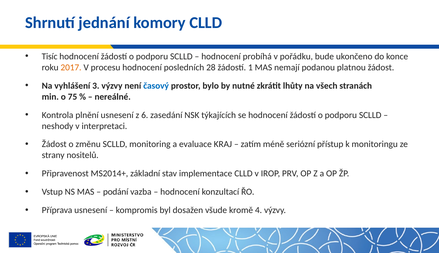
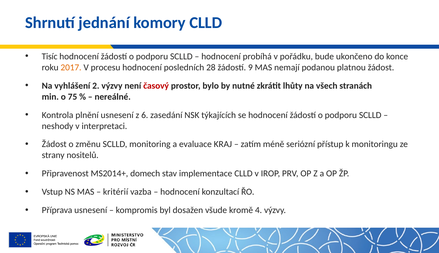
1: 1 -> 9 (250, 67)
3: 3 -> 2 (96, 86)
časový colour: blue -> red (156, 86)
základní: základní -> domech (145, 173)
podání: podání -> kritérií (116, 192)
